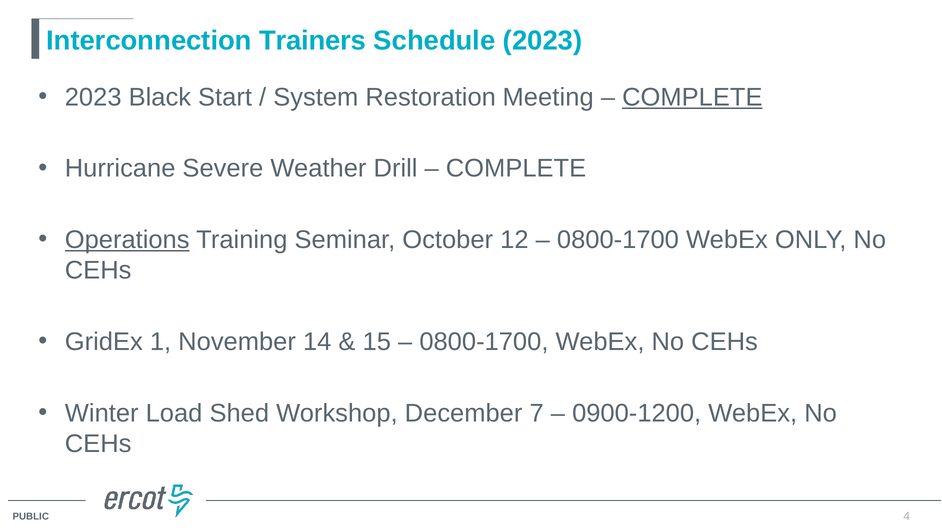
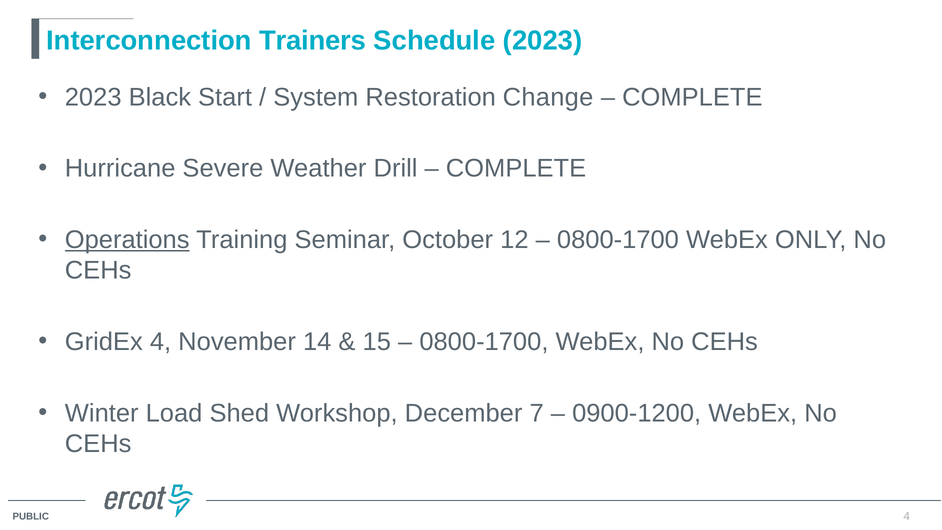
Meeting: Meeting -> Change (548, 97)
COMPLETE underline: present -> none (692, 97)
GridEx 1: 1 -> 4 (161, 342)
